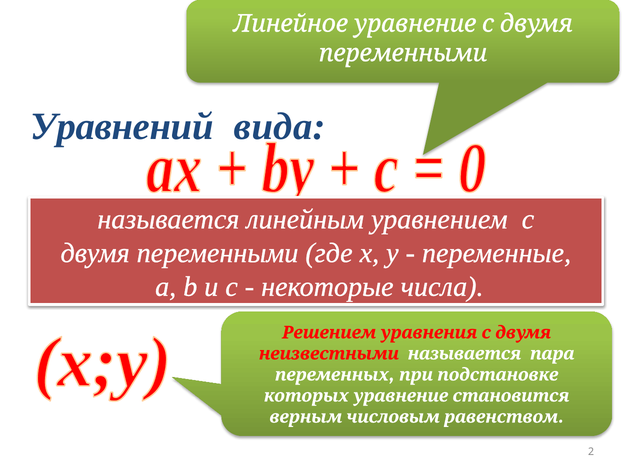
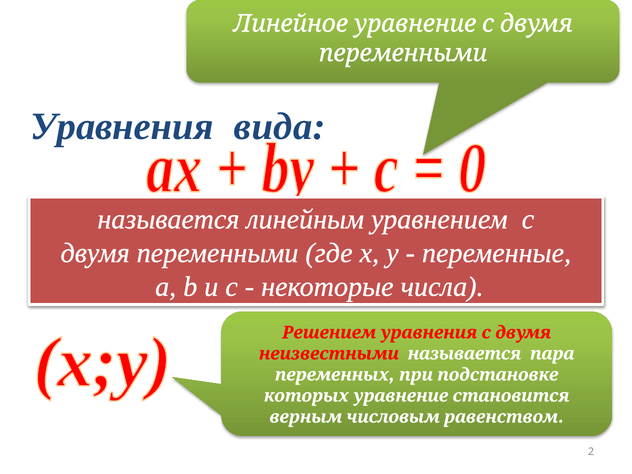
Уравнений: Уравнений -> Уравнения (122, 127)
